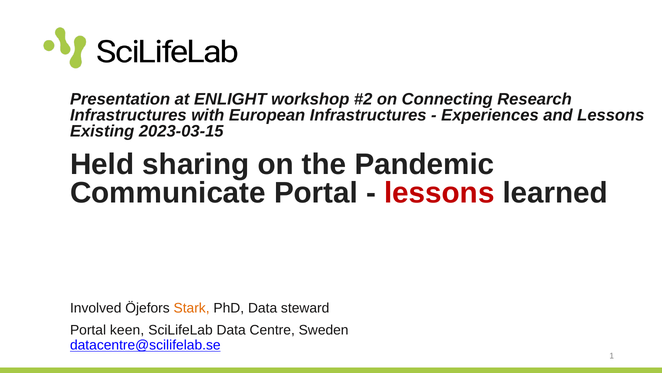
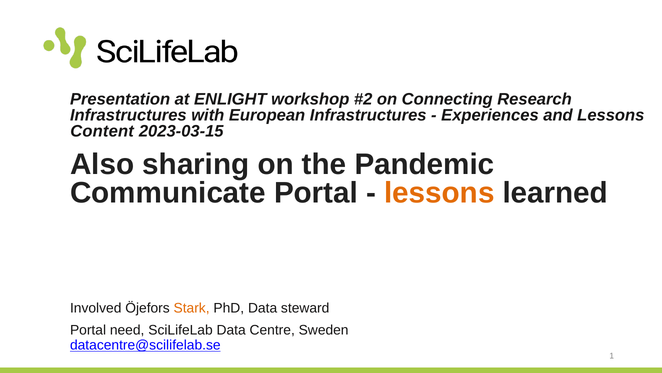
Existing: Existing -> Content (102, 131)
Held: Held -> Also (102, 164)
lessons colour: red -> orange (439, 193)
keen: keen -> need (127, 330)
